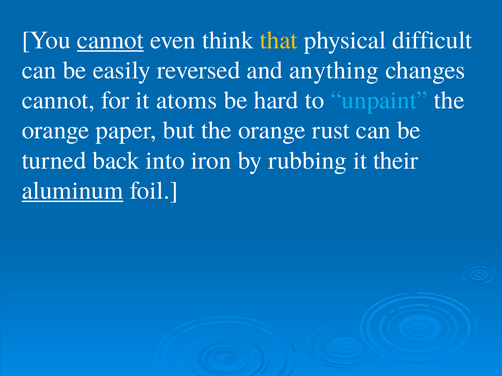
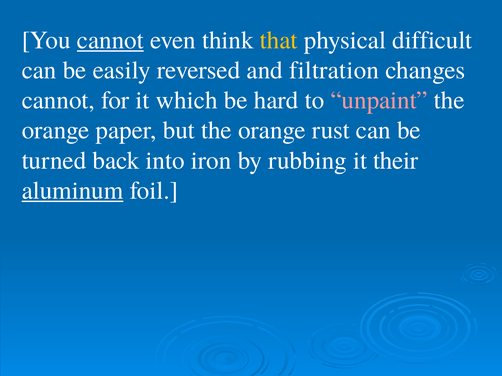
anything: anything -> filtration (334, 70)
atoms: atoms -> which (187, 100)
unpaint colour: light blue -> pink (379, 100)
